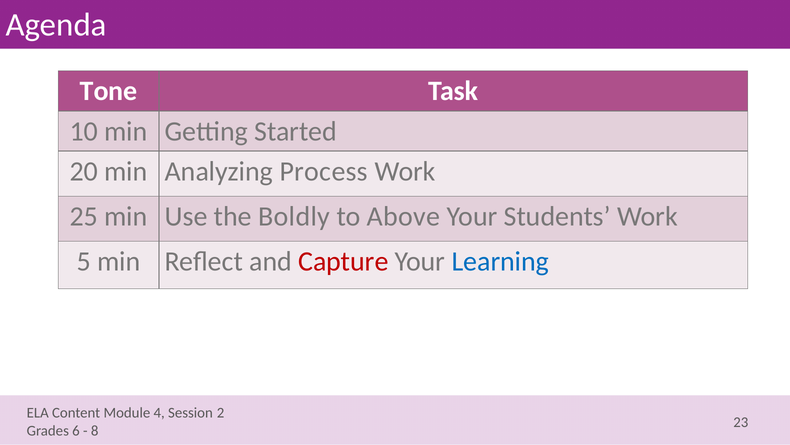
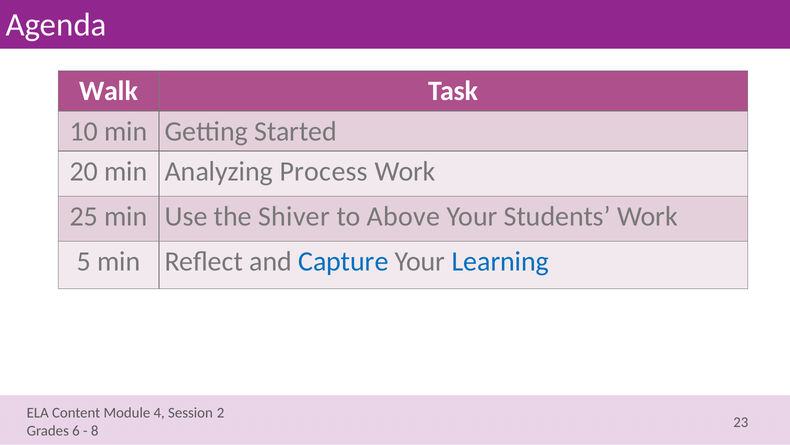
Tone: Tone -> Walk (109, 91)
Boldly: Boldly -> Shiver (294, 216)
Capture colour: red -> blue (343, 261)
